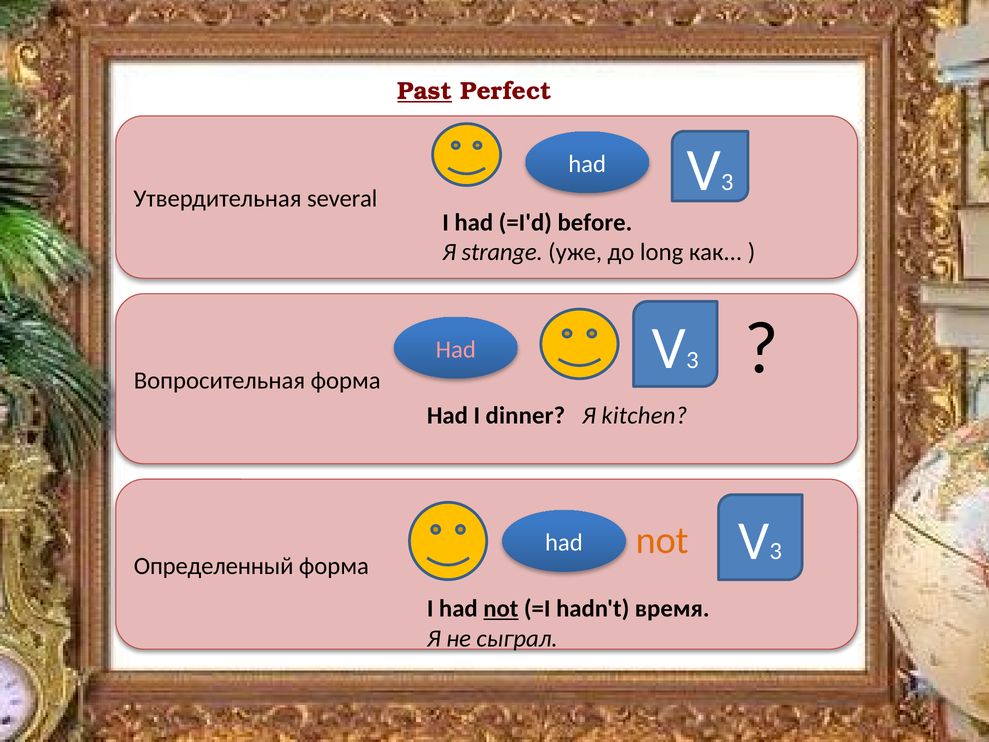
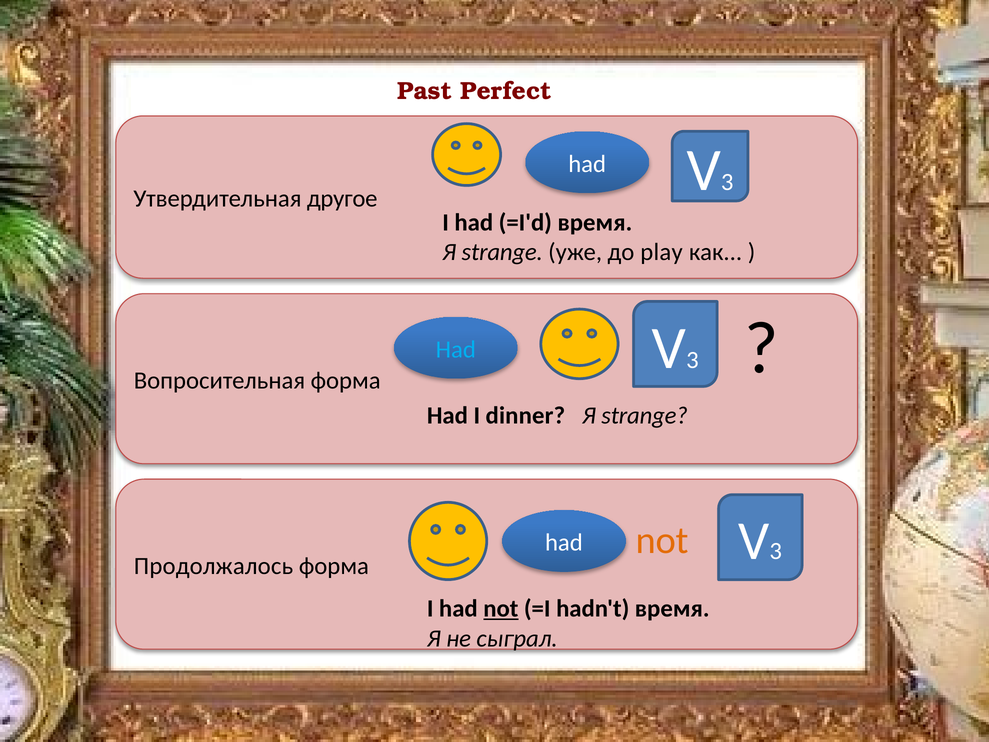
Past underline: present -> none (425, 91)
several: several -> другое (342, 199)
=I'd before: before -> время (595, 222)
long: long -> play (662, 252)
Had colour: pink -> light blue (456, 349)
kitchen: kitchen -> strange (645, 415)
Определенный: Определенный -> Продолжалось (213, 566)
